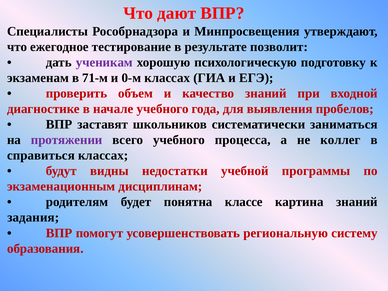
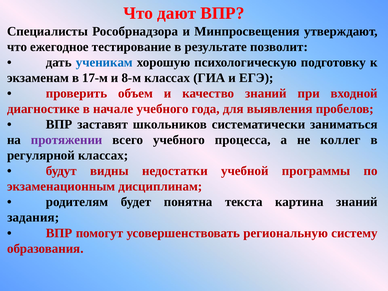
ученикам colour: purple -> blue (104, 62)
71-м: 71-м -> 17-м (95, 78)
0-м: 0-м -> 8-м (131, 78)
справиться: справиться -> регулярной (41, 155)
классе: классе -> текста (244, 202)
